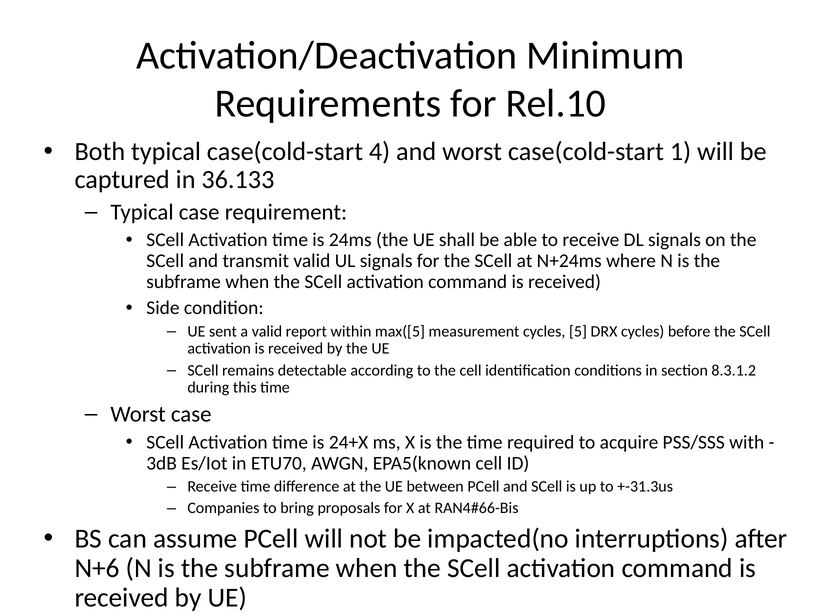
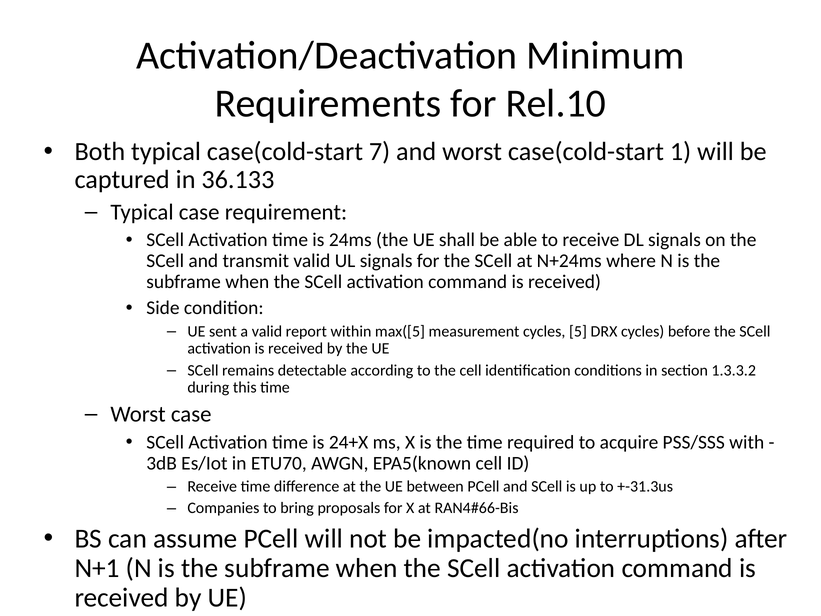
4: 4 -> 7 (380, 151)
8.3.1.2: 8.3.1.2 -> 1.3.3.2 (734, 370)
N+6: N+6 -> N+1 (97, 568)
